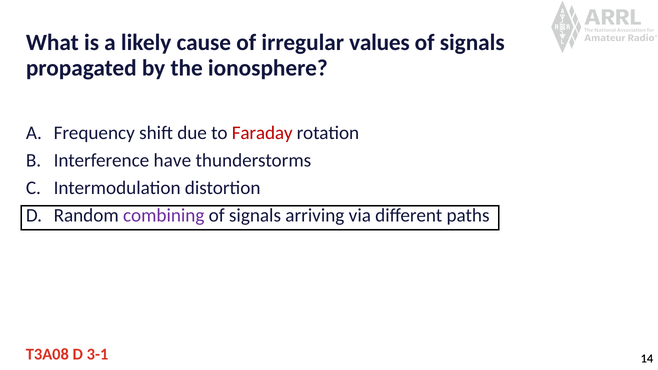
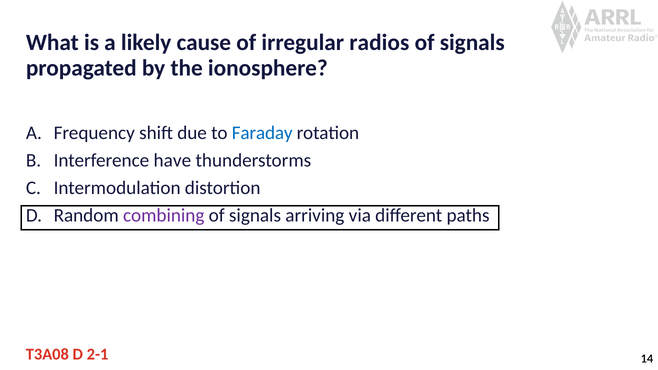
values: values -> radios (379, 43)
Faraday colour: red -> blue (262, 133)
3-1: 3-1 -> 2-1 (98, 354)
